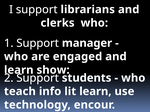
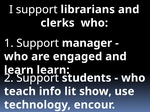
show: show -> learn (53, 70)
lit learn: learn -> show (95, 92)
